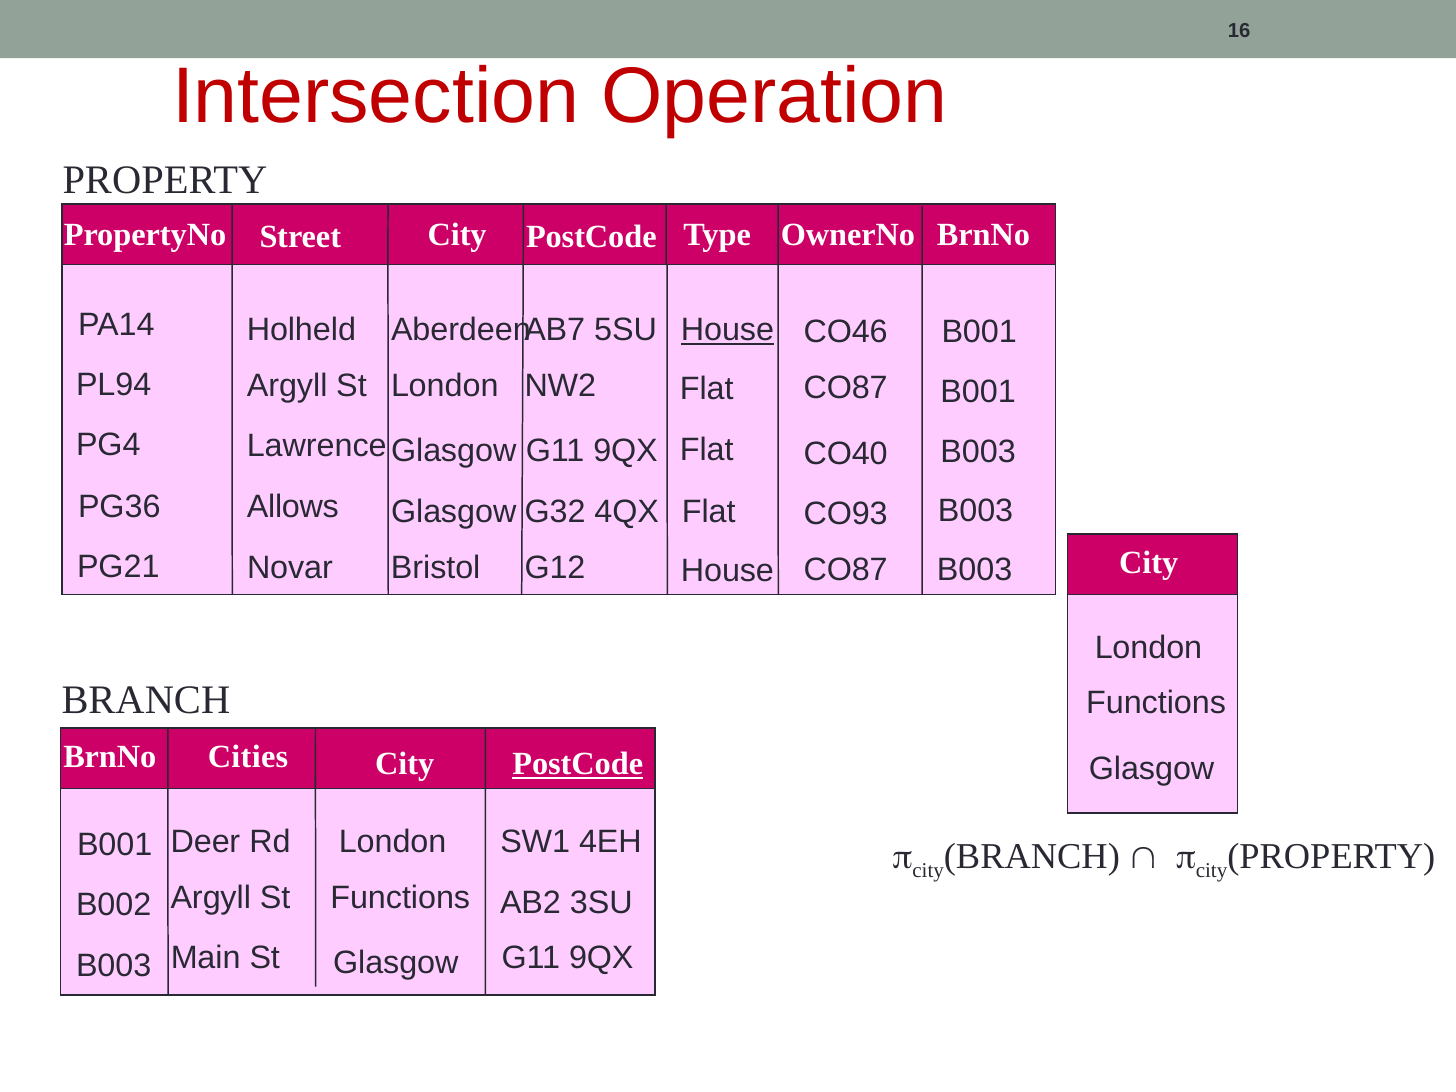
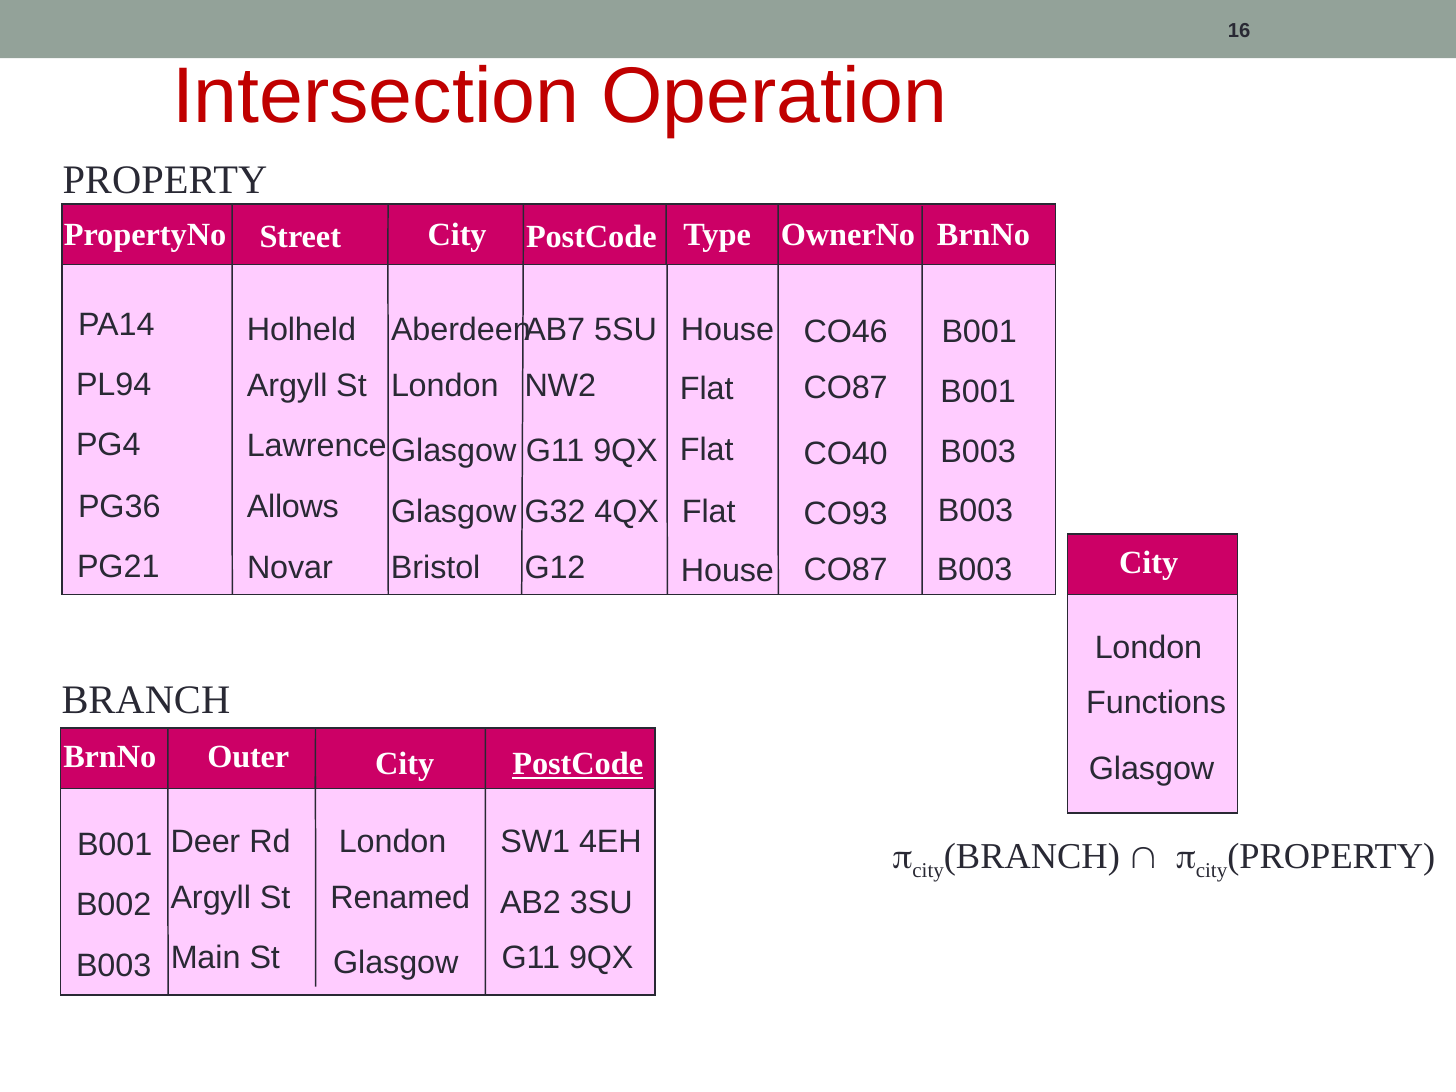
House underline: present -> none (727, 330)
Cities: Cities -> Outer (248, 757)
Functions: Functions -> Renamed (400, 897)
